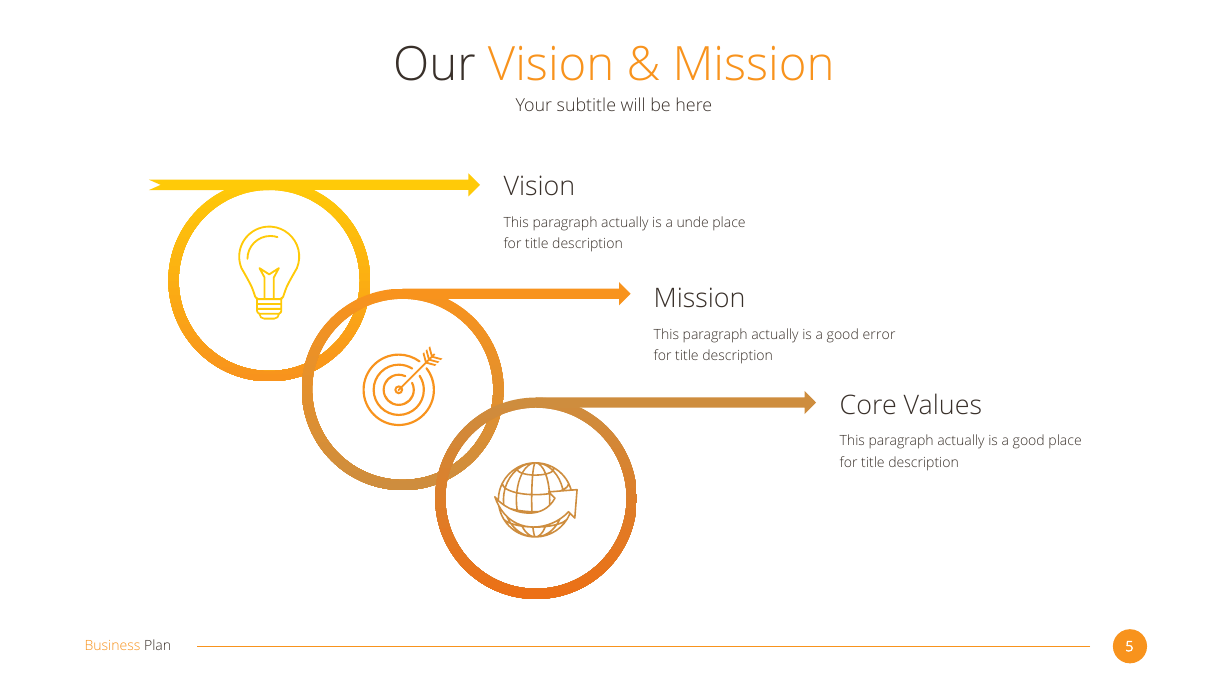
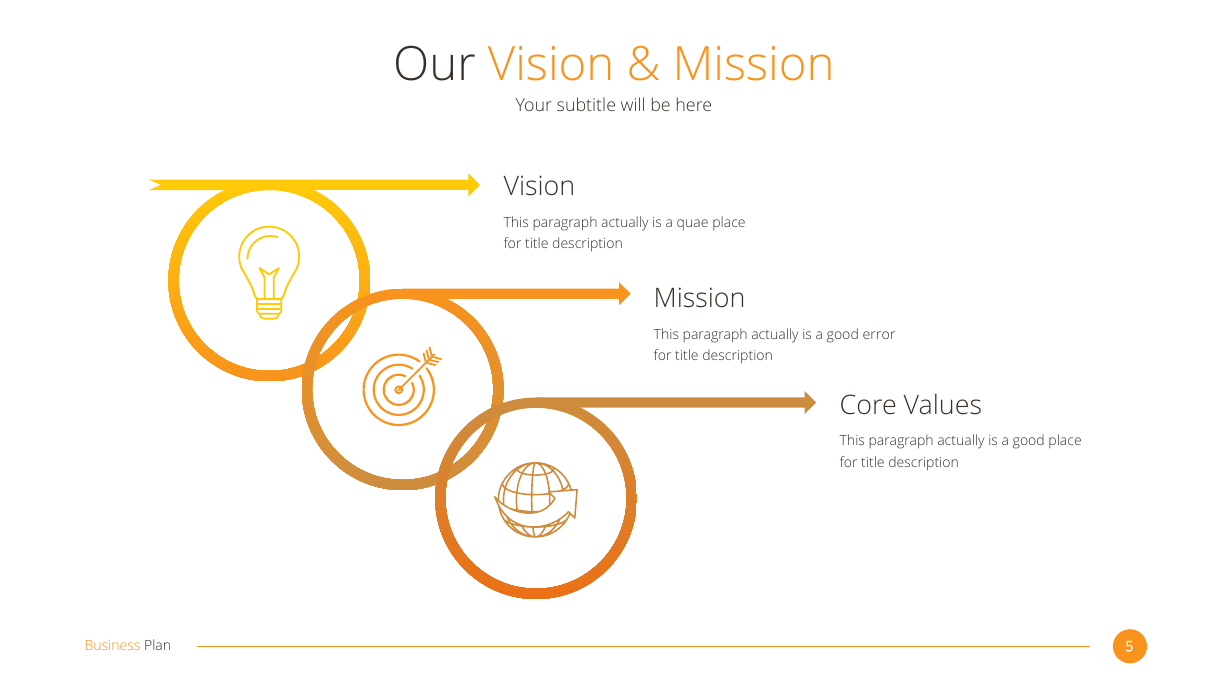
unde: unde -> quae (693, 223)
